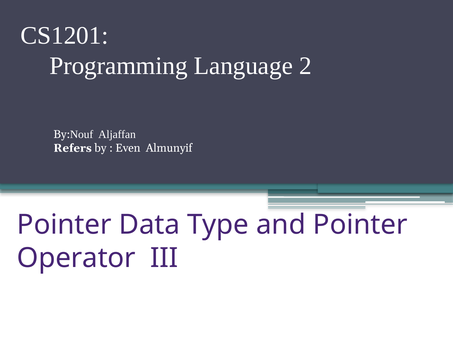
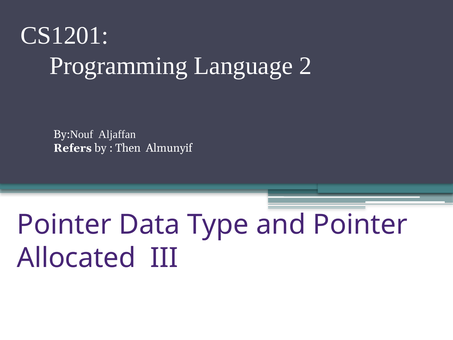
Even: Even -> Then (128, 148)
Operator: Operator -> Allocated (76, 258)
